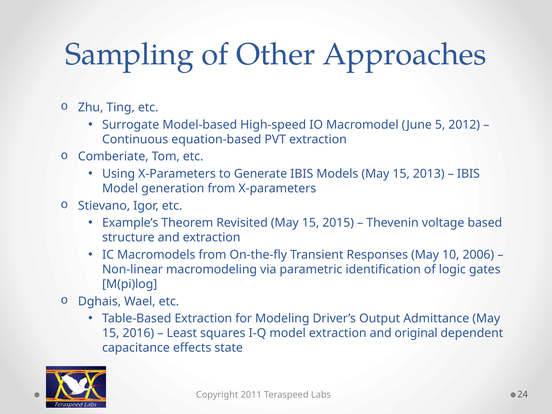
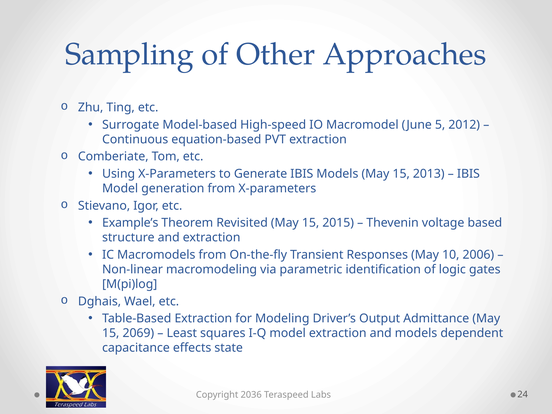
2016: 2016 -> 2069 (138, 333)
and original: original -> models (416, 333)
2011: 2011 -> 2036 (251, 395)
